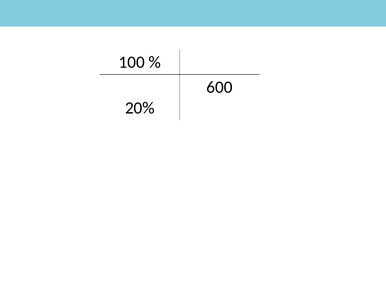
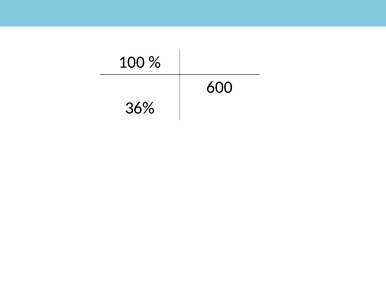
20%: 20% -> 36% (140, 108)
